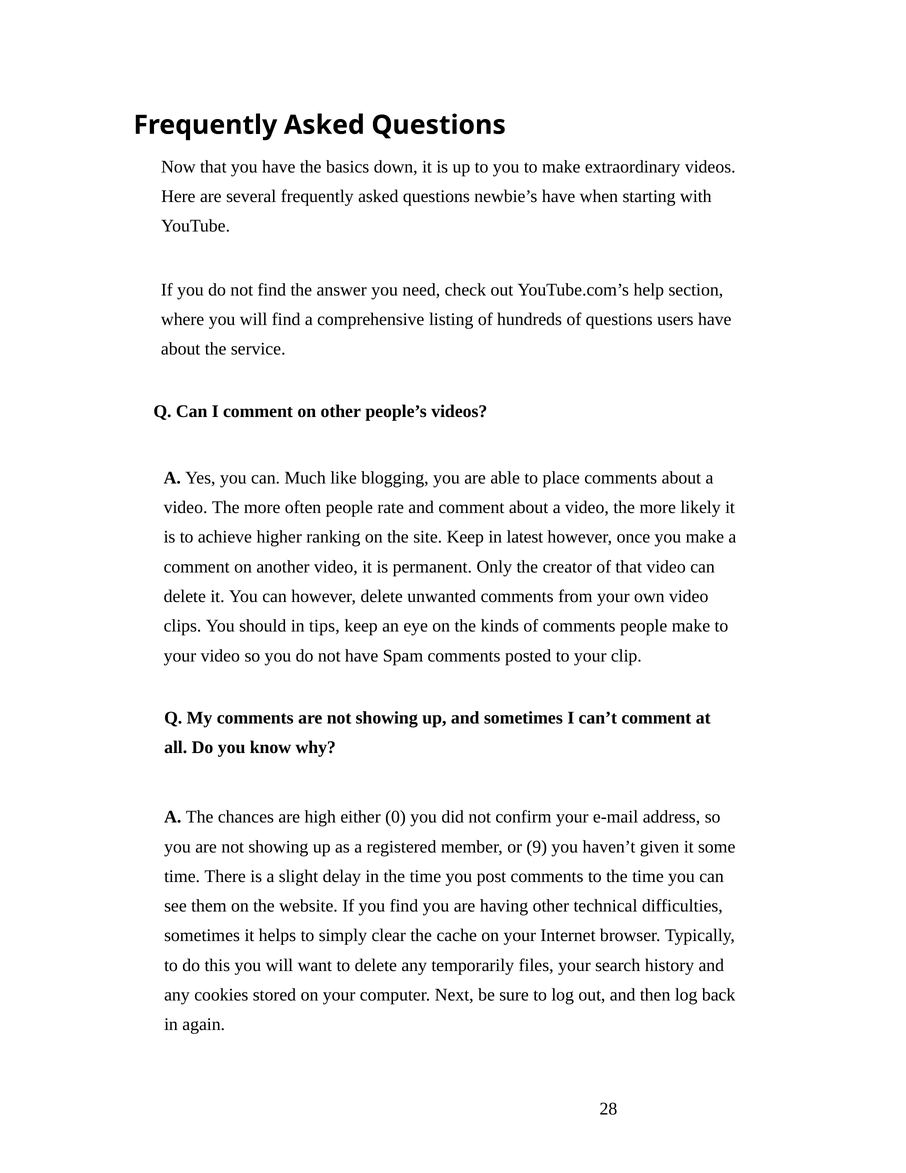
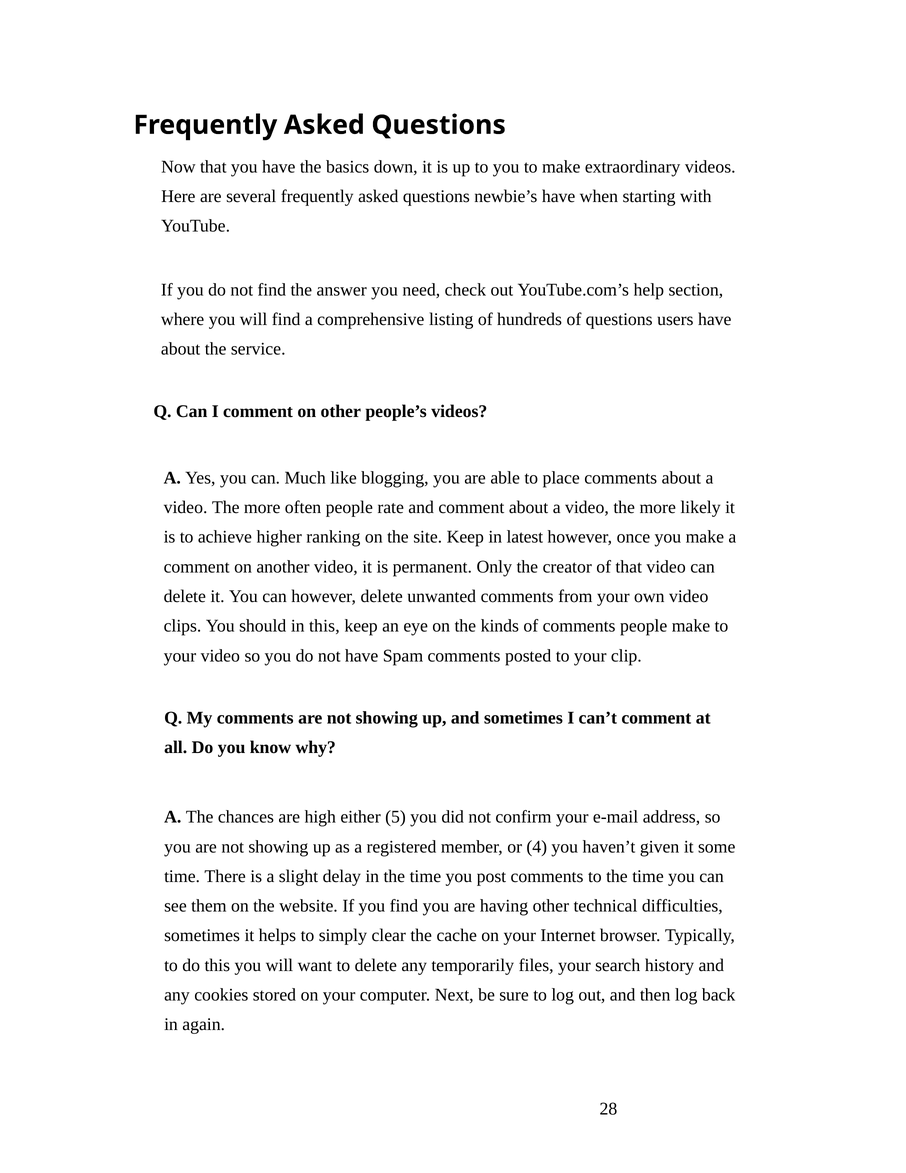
in tips: tips -> this (324, 626)
0: 0 -> 5 (396, 817)
9: 9 -> 4 (537, 846)
